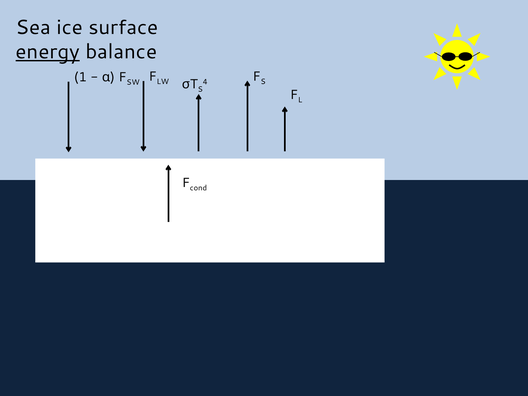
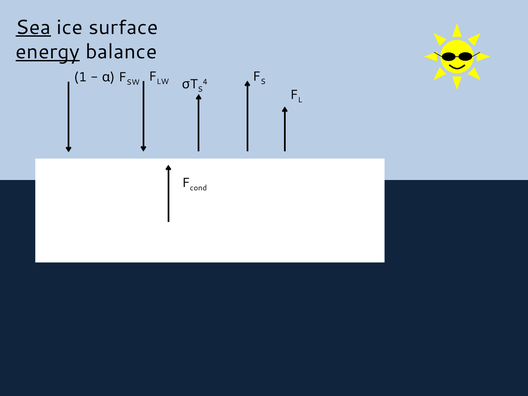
Sea underline: none -> present (33, 27)
